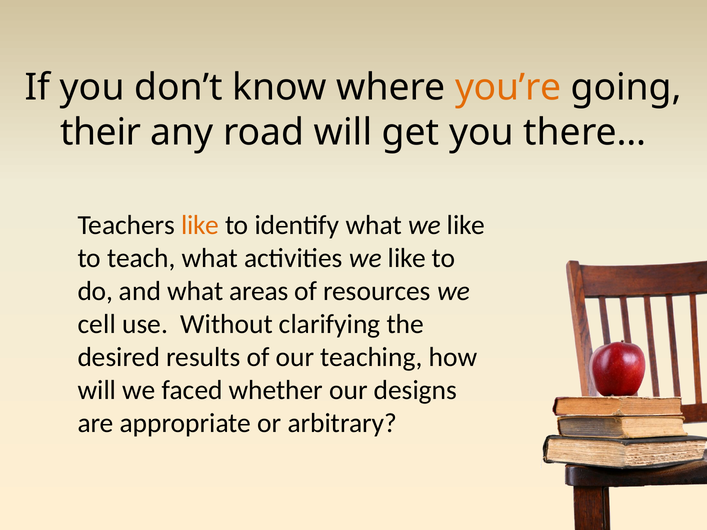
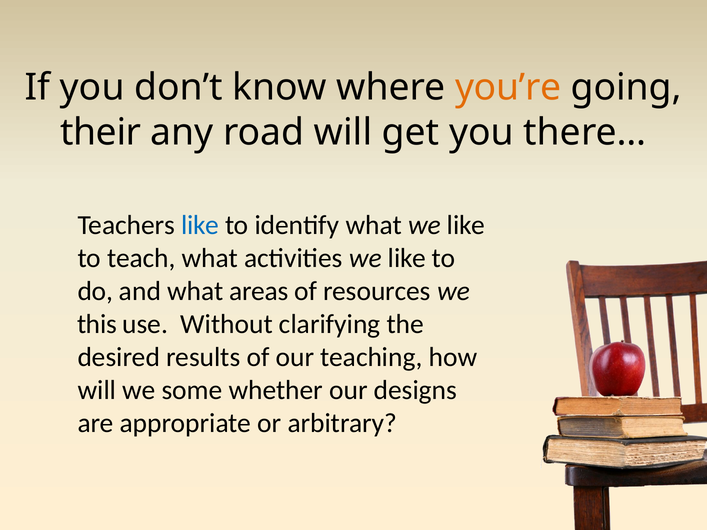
like colour: orange -> blue (200, 225)
cell: cell -> this (97, 324)
faced: faced -> some (192, 390)
